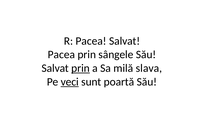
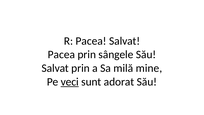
prin underline: present -> none (81, 68)
slava: slava -> mine (149, 68)
poartă: poartă -> adorat (119, 82)
